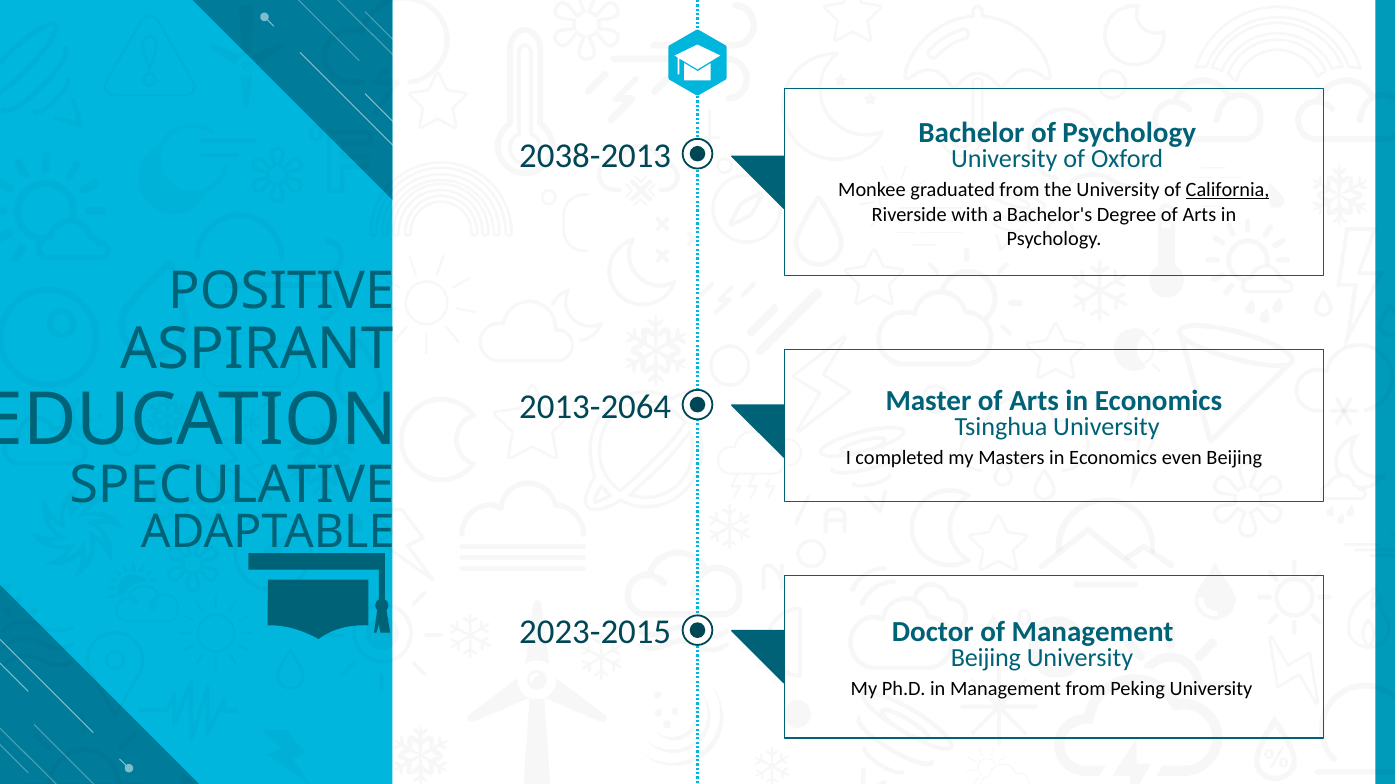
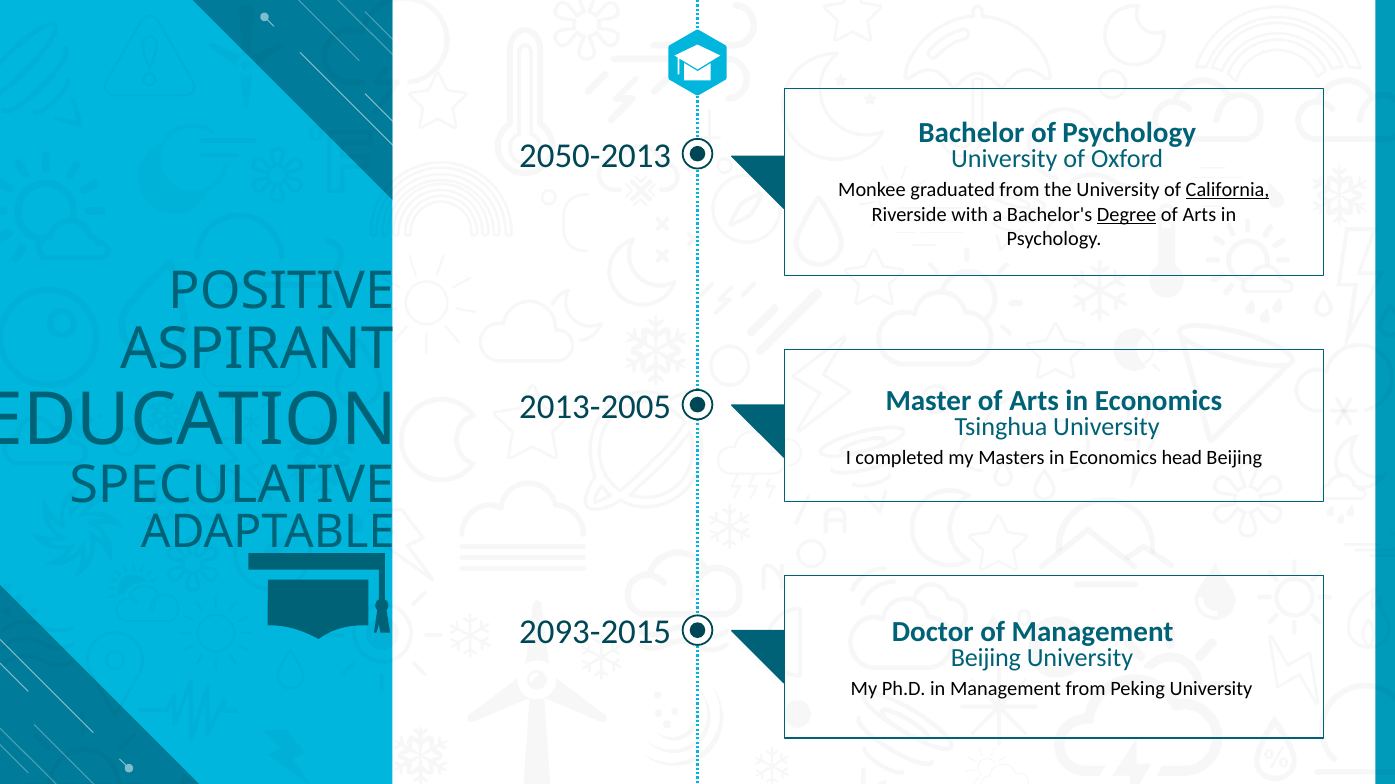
2038-2013: 2038-2013 -> 2050-2013 (595, 156)
Degree underline: none -> present (1127, 215)
2013-2064: 2013-2064 -> 2013-2005 (595, 407)
even: even -> head (1182, 459)
2023-2015: 2023-2015 -> 2093-2015 (595, 633)
